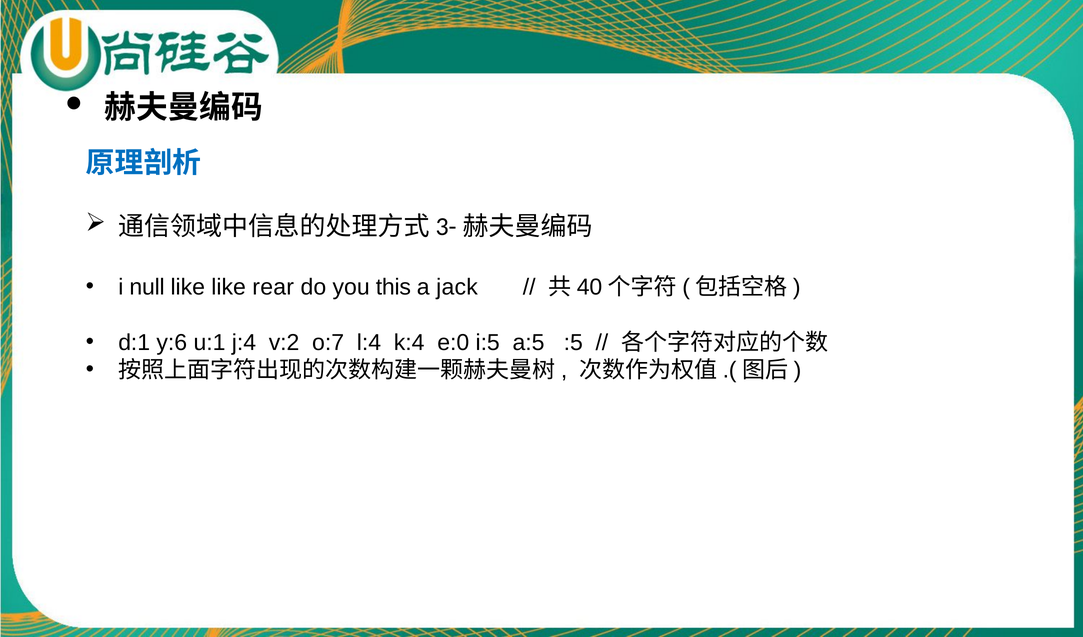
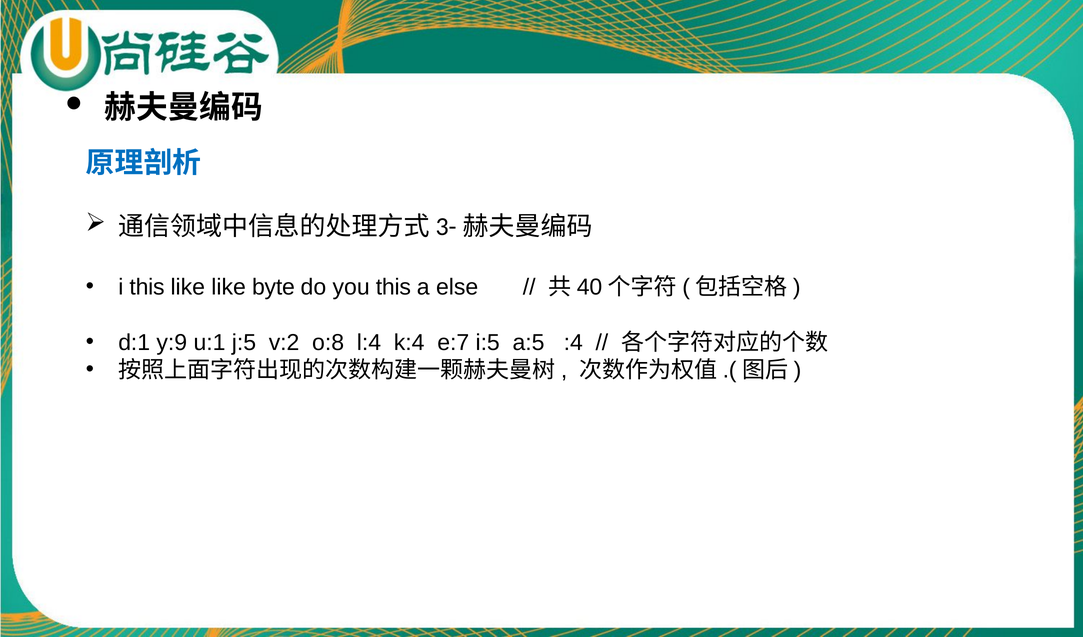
i null: null -> this (147, 287)
rear: rear -> byte (273, 287)
jack: jack -> else (457, 287)
y:6: y:6 -> y:9 (172, 343)
j:4: j:4 -> j:5 (244, 343)
o:7: o:7 -> o:8 (328, 343)
e:0: e:0 -> e:7 (453, 343)
:5: :5 -> :4 (573, 343)
